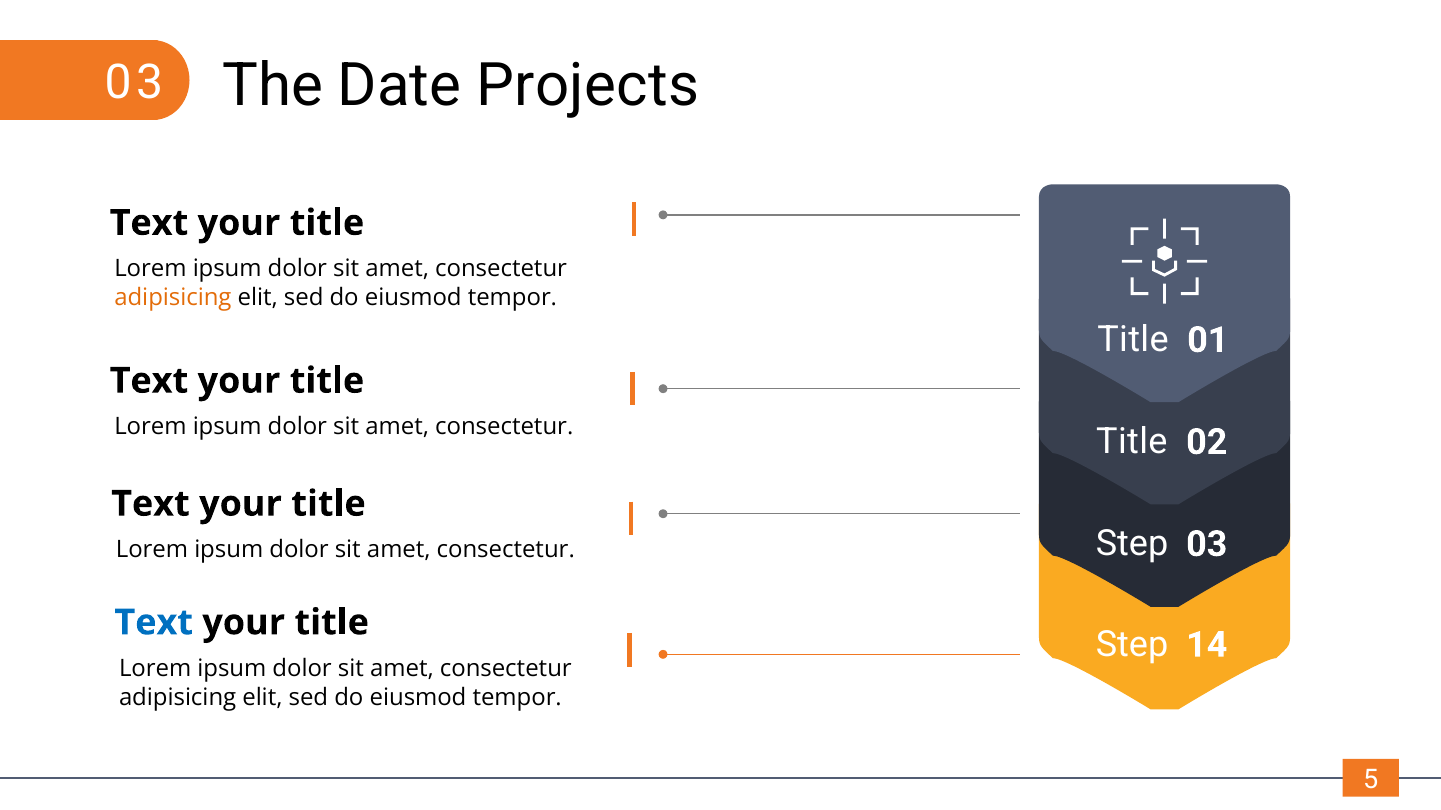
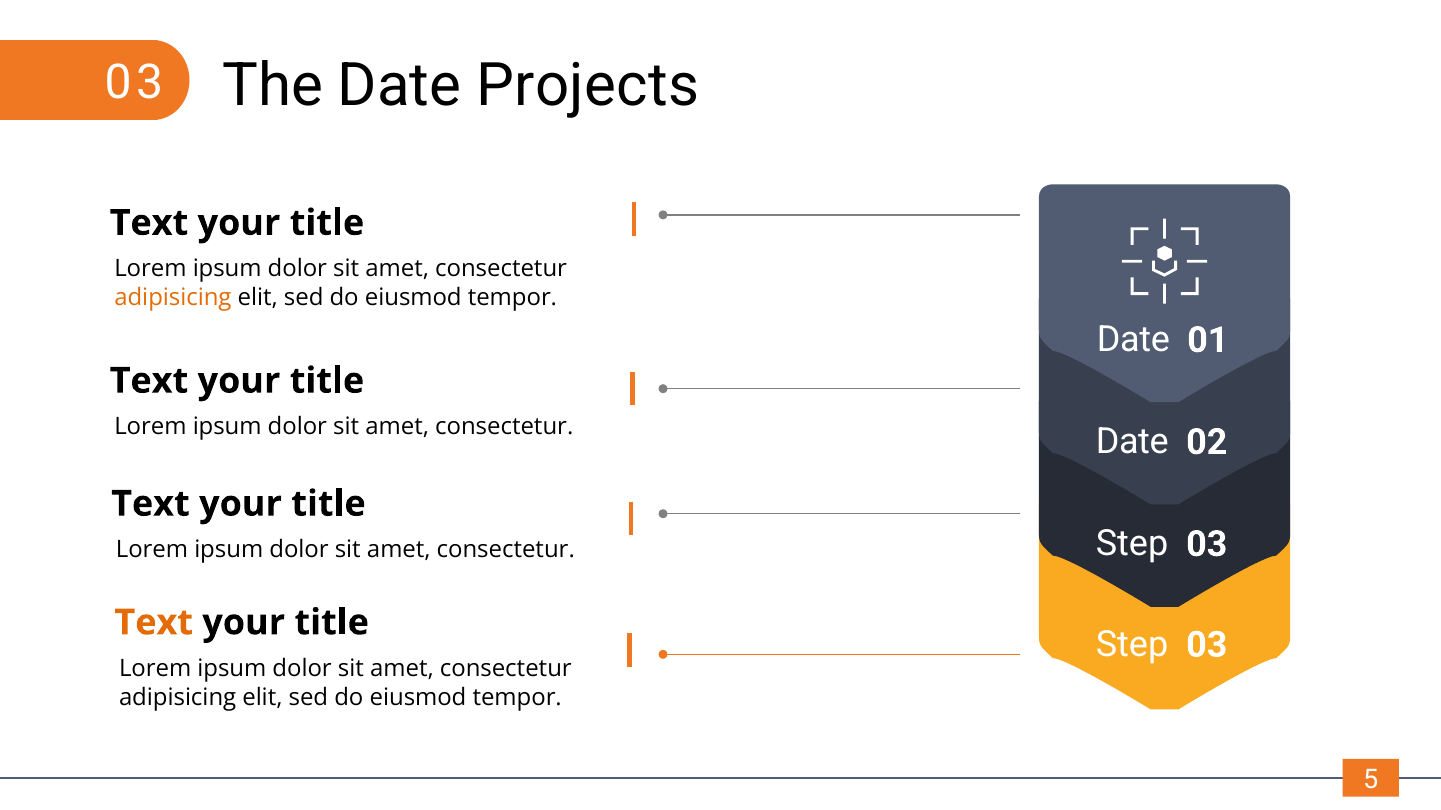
Title: Title -> Date (1133, 340)
Title: Title -> Date (1132, 442)
Text colour: blue -> orange (154, 623)
14: 14 -> 03 (1207, 645)
